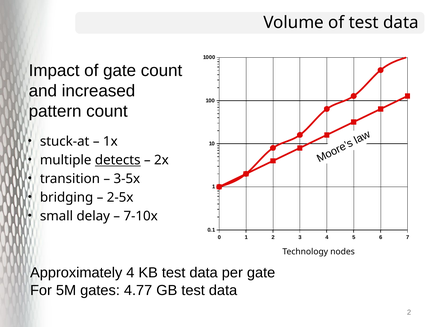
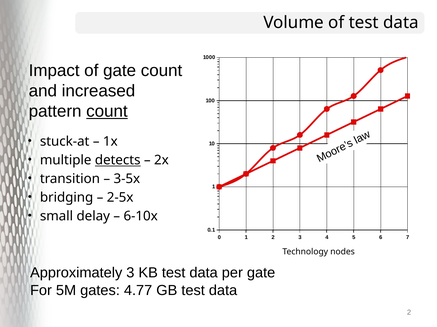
count underline: none -> present (107, 112)
7-10x: 7-10x -> 6-10x (141, 217)
Approximately 4: 4 -> 3 (130, 273)
